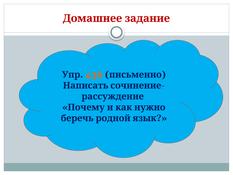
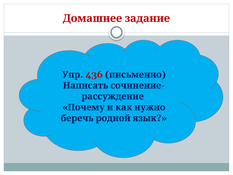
436 colour: orange -> red (94, 75)
